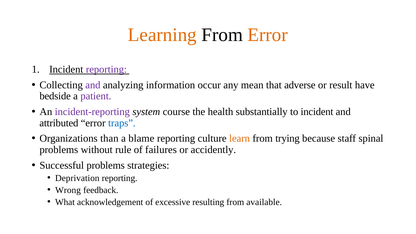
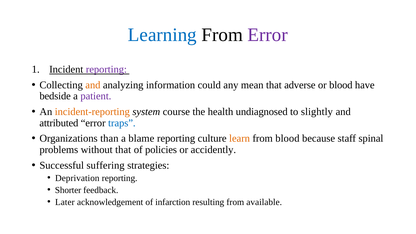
Learning colour: orange -> blue (162, 35)
Error colour: orange -> purple (268, 35)
and colour: purple -> orange (93, 85)
occur: occur -> could (209, 85)
or result: result -> blood (341, 85)
incident-reporting colour: purple -> orange (92, 112)
substantially: substantially -> undiagnosed (262, 112)
to incident: incident -> slightly (317, 112)
from trying: trying -> blood (287, 139)
without rule: rule -> that (123, 150)
failures: failures -> policies (161, 150)
Successful problems: problems -> suffering (106, 165)
Wrong: Wrong -> Shorter (68, 190)
What: What -> Later (65, 202)
excessive: excessive -> infarction (173, 202)
